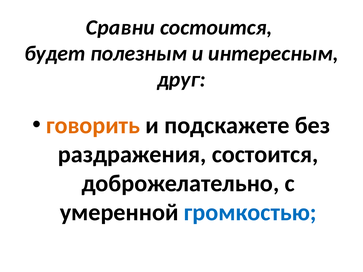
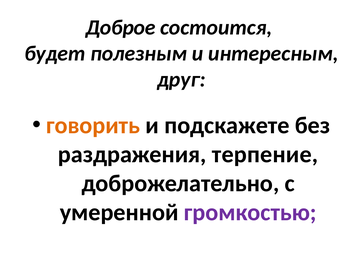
Сравни: Сравни -> Доброе (121, 28)
раздражения состоится: состоится -> терпение (265, 155)
громкостью colour: blue -> purple (250, 213)
